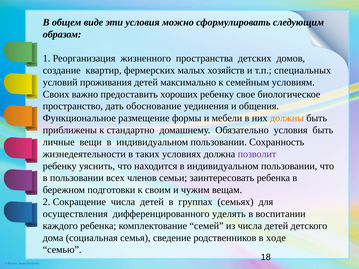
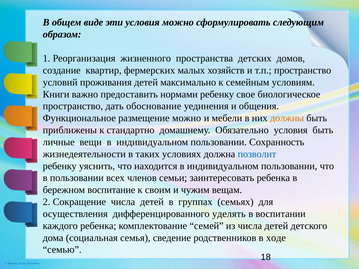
т.п специальных: специальных -> пространство (303, 70)
Своих: Своих -> Книги (56, 94)
хороших: хороших -> нормами (179, 94)
размещение формы: формы -> можно (187, 118)
позволит colour: purple -> blue (257, 154)
подготовки: подготовки -> воспитание (111, 190)
